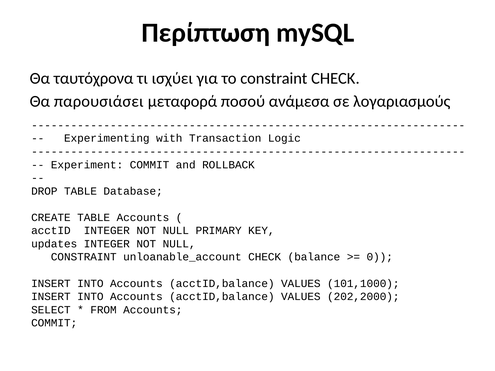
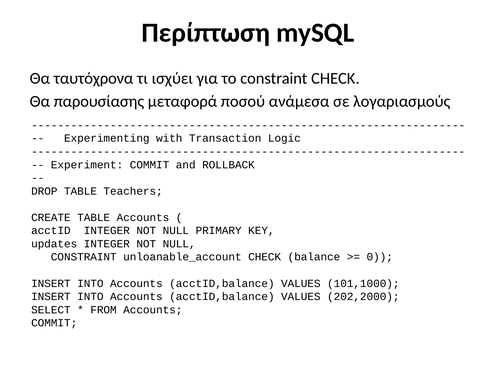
παρουσιάσει: παρουσιάσει -> παρουσίασης (99, 101)
Database: Database -> Teachers (133, 191)
